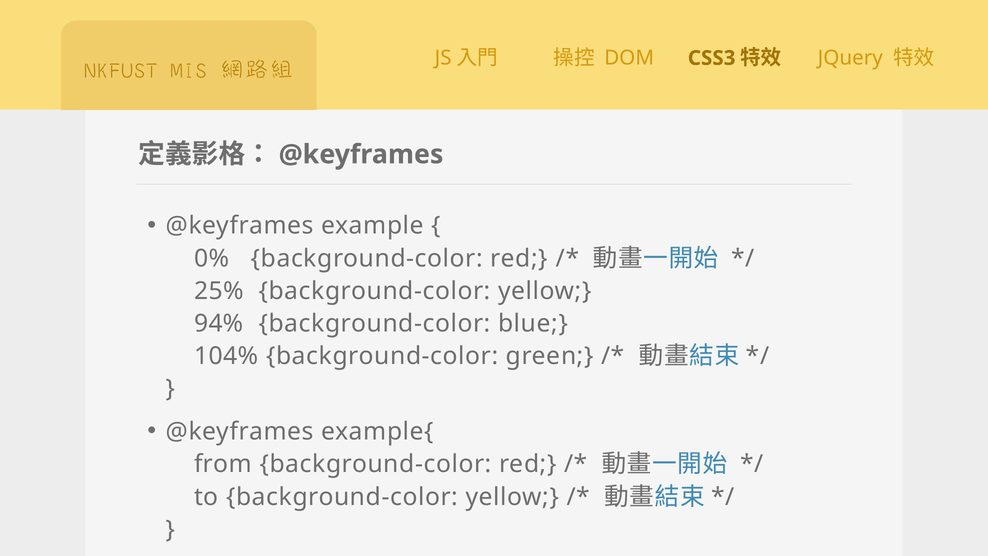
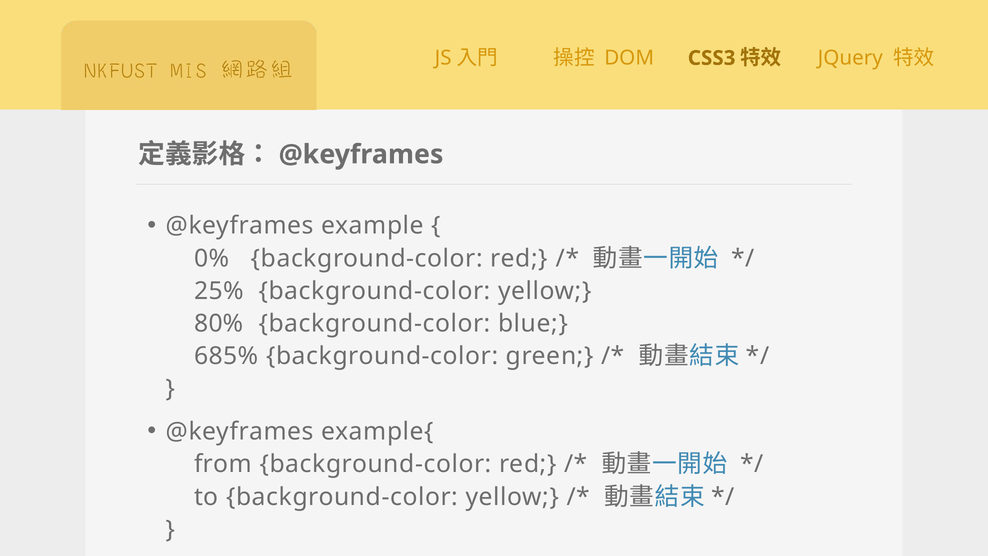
94%: 94% -> 80% (219, 323)
104%: 104% -> 685% (226, 356)
